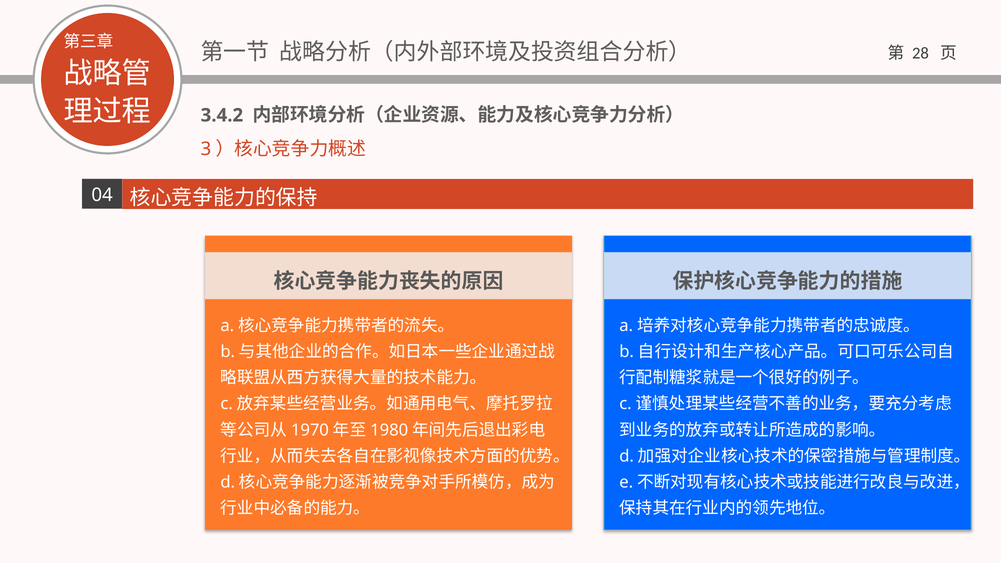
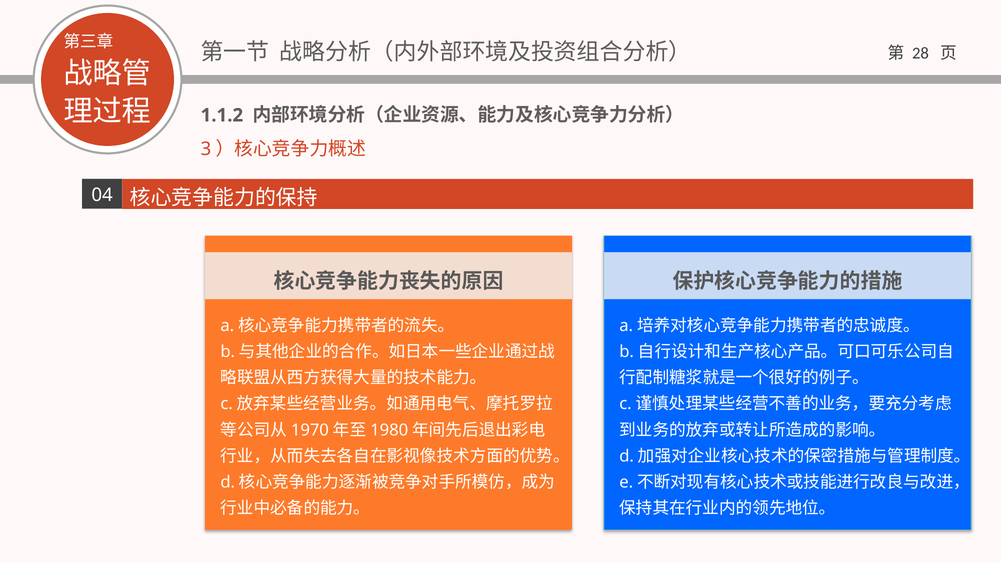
3.4.2: 3.4.2 -> 1.1.2 (222, 115)
